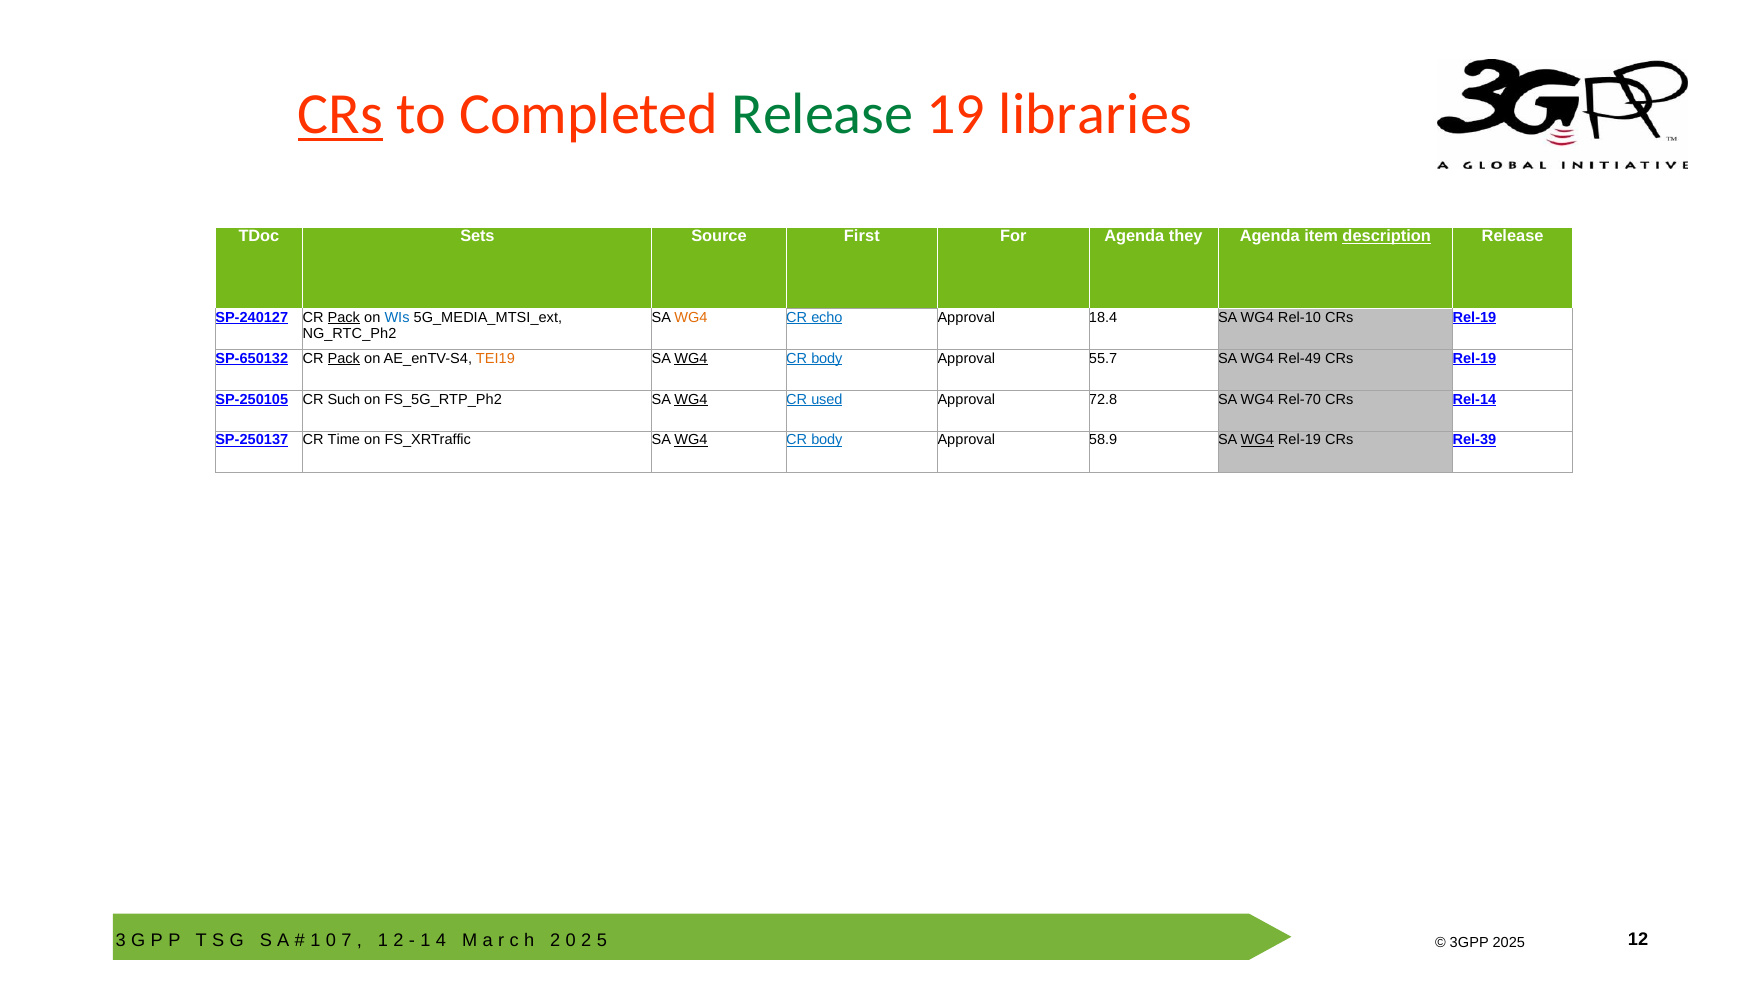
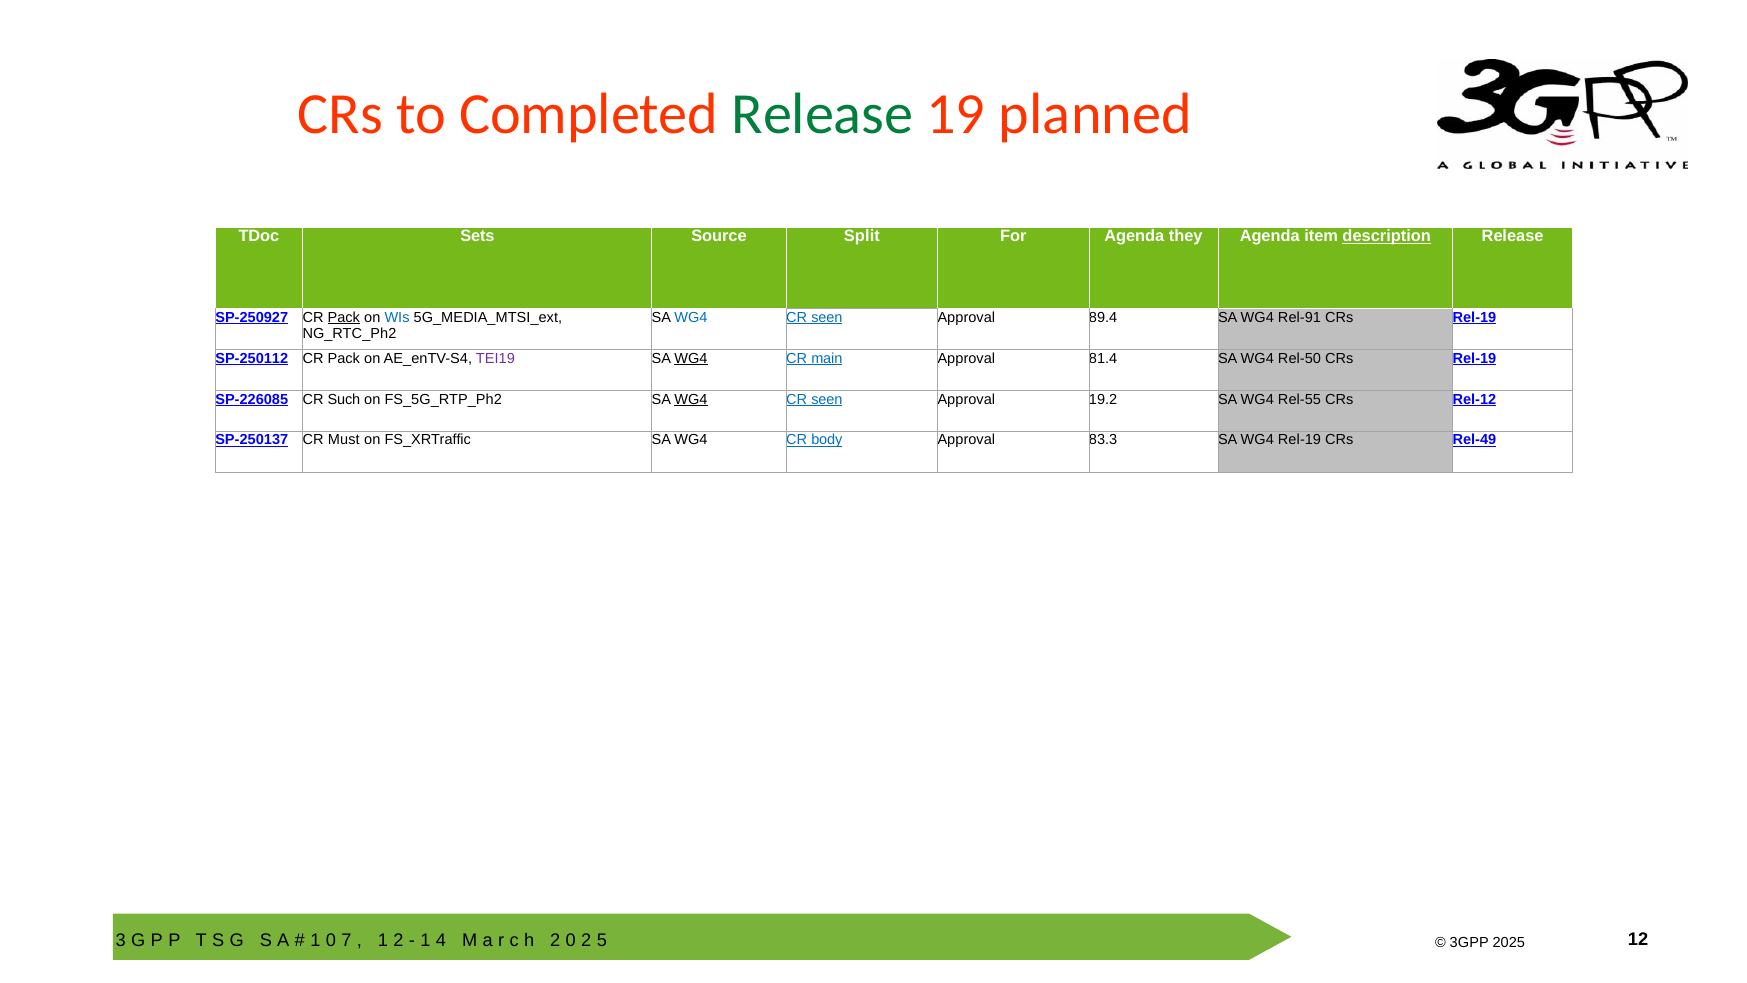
CRs underline: present -> none (340, 114)
libraries: libraries -> planned (1095, 114)
First: First -> Split (862, 236)
SP-240127: SP-240127 -> SP-250927 (252, 317)
WG4 colour: orange -> blue (691, 317)
echo: echo -> seen (827, 317)
18.4: 18.4 -> 89.4 (1103, 317)
Rel-10: Rel-10 -> Rel-91 (1299, 317)
SP-650132: SP-650132 -> SP-250112 (252, 358)
Pack underline: present -> none (344, 358)
TEI19 colour: orange -> purple (495, 358)
body: body -> main (827, 358)
55.7: 55.7 -> 81.4 (1103, 358)
Rel-49: Rel-49 -> Rel-50 (1299, 358)
SP-250105: SP-250105 -> SP-226085 (252, 399)
used: used -> seen (827, 399)
72.8: 72.8 -> 19.2 (1103, 399)
Rel-70: Rel-70 -> Rel-55 (1299, 399)
Rel-14: Rel-14 -> Rel-12 (1474, 399)
Time: Time -> Must (344, 440)
WG4 underline: present -> none (691, 440)
58.9: 58.9 -> 83.3 (1103, 440)
WG4 underline: present -> none (1257, 440)
Rel-39: Rel-39 -> Rel-49 (1474, 440)
